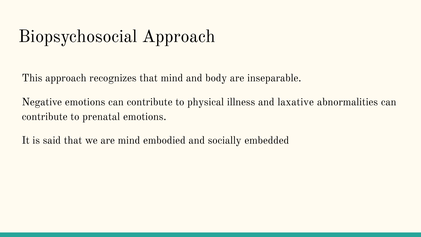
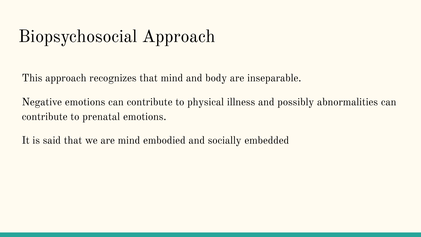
laxative: laxative -> possibly (296, 102)
